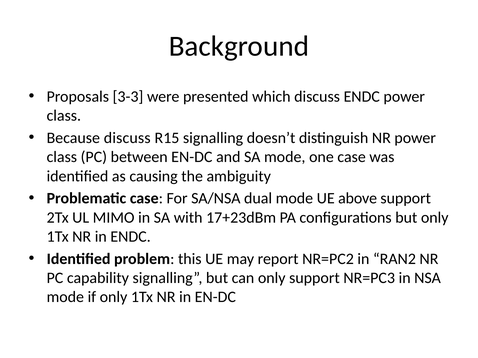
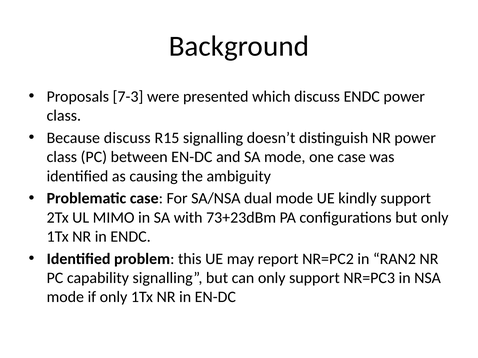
3-3: 3-3 -> 7-3 (128, 97)
above: above -> kindly (358, 199)
17+23dBm: 17+23dBm -> 73+23dBm (241, 218)
